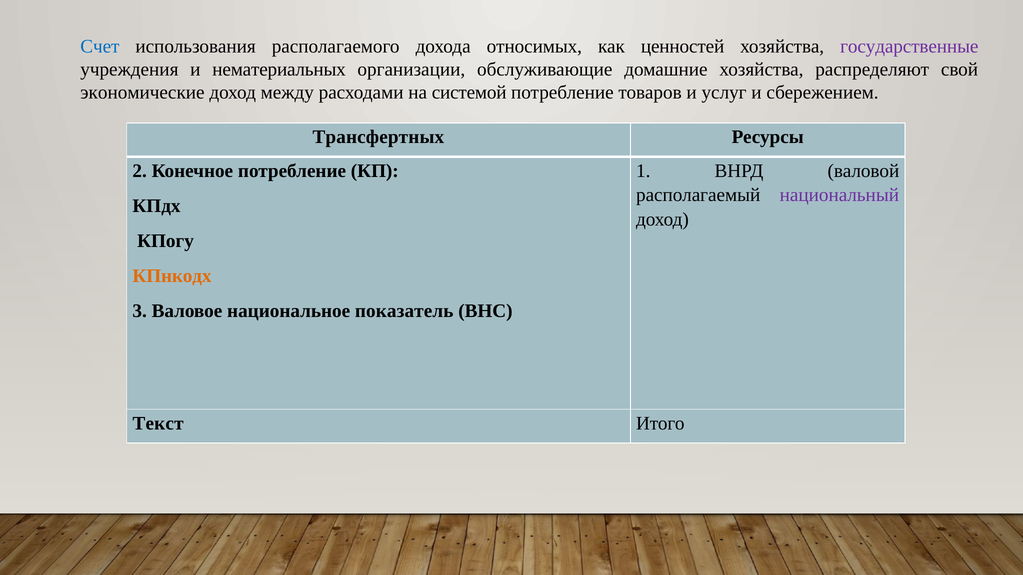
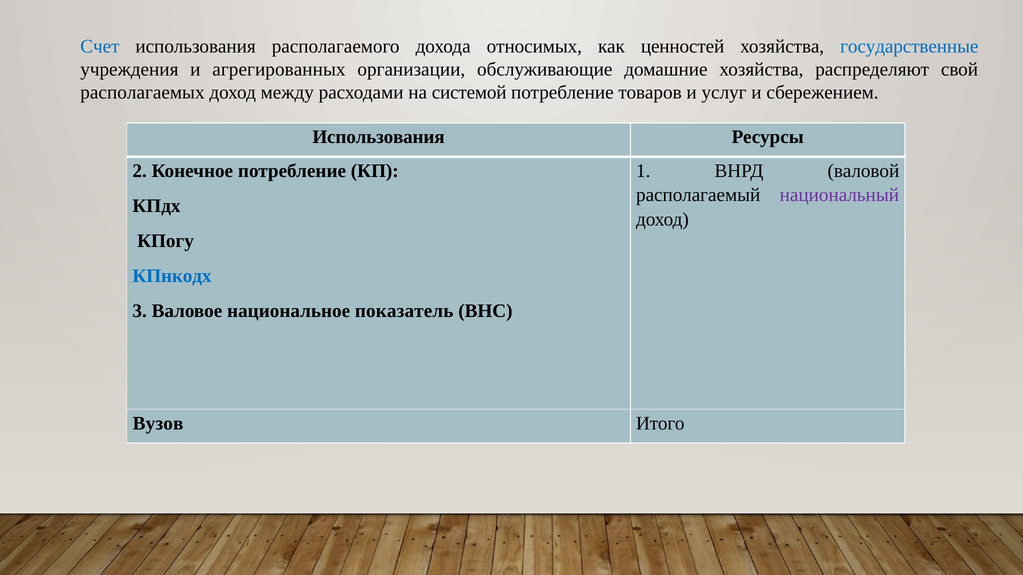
государственные colour: purple -> blue (909, 47)
нематериальных: нематериальных -> агрегированных (279, 70)
экономические: экономические -> располагаемых (142, 93)
Трансфертных: Трансфертных -> Использования (379, 137)
КПнкодх colour: orange -> blue (172, 276)
Текст: Текст -> Вузов (158, 424)
